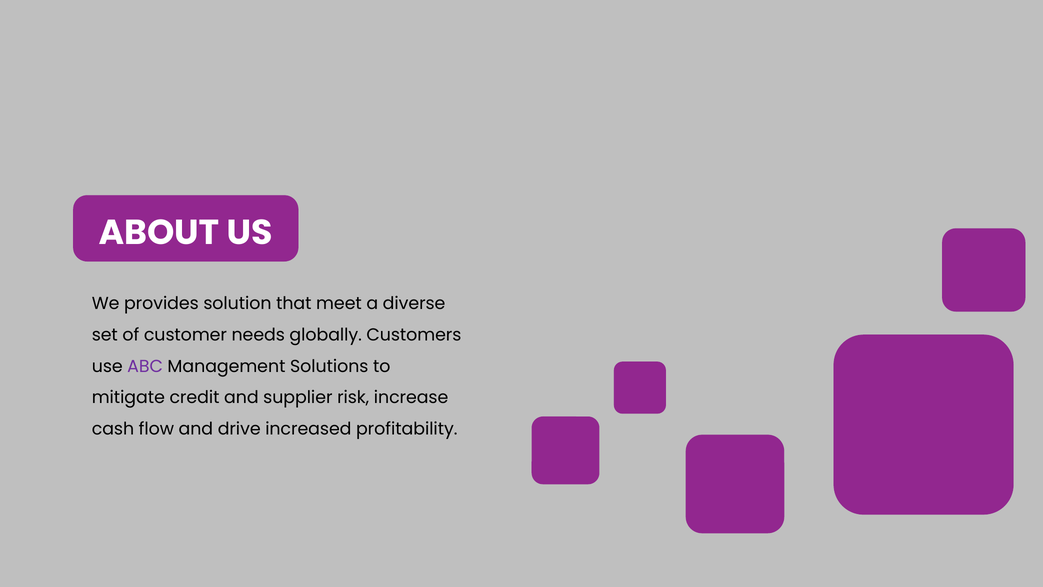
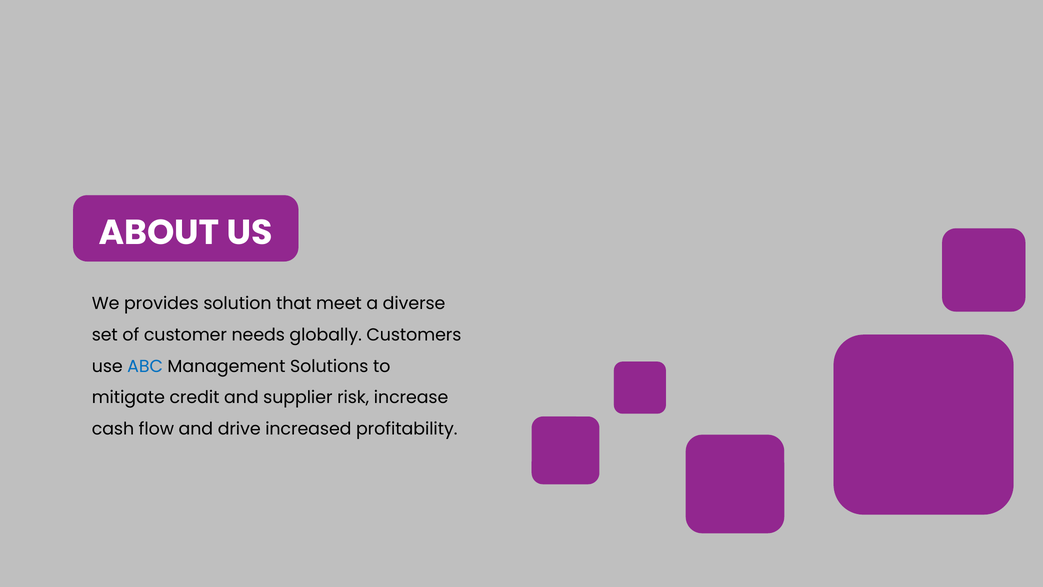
ABC colour: purple -> blue (145, 366)
